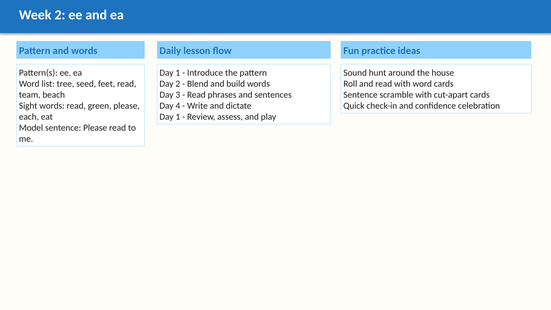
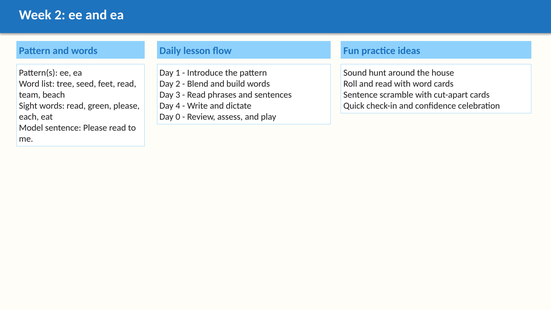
1: 1 -> 0 (178, 117)
